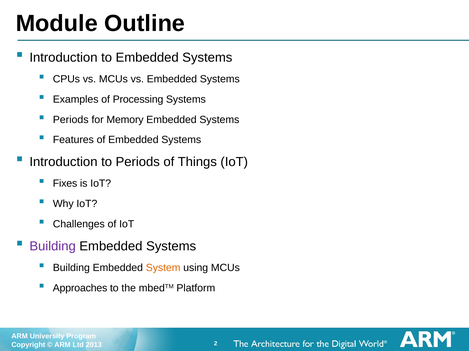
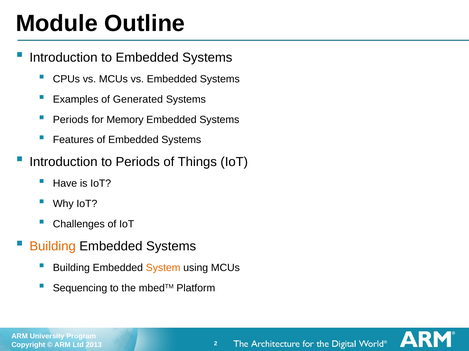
Processing: Processing -> Generated (138, 100)
Fixes: Fixes -> Have (65, 184)
Building colour: purple -> orange (53, 247)
Approaches: Approaches -> Sequencing (80, 289)
